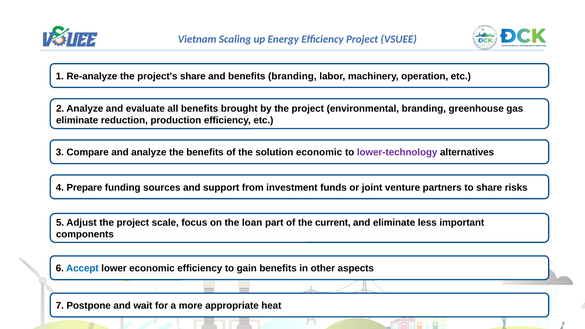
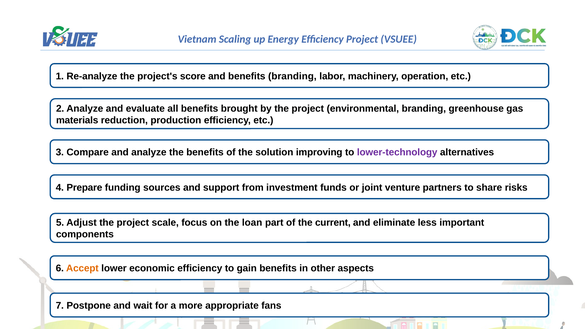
project's share: share -> score (193, 76)
eliminate: eliminate -> materials (77, 120)
solution economic: economic -> improving (319, 152)
Accept colour: blue -> orange (82, 268)
heat: heat -> fans (271, 306)
